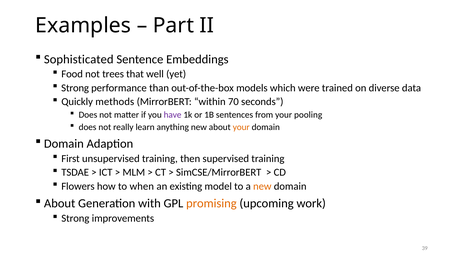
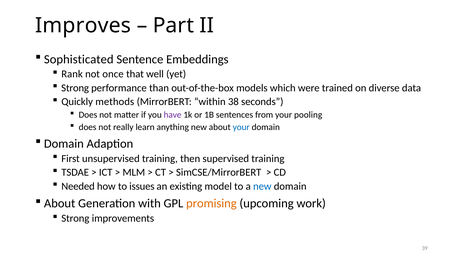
Examples: Examples -> Improves (83, 26)
Food: Food -> Rank (72, 74)
trees: trees -> once (113, 74)
70: 70 -> 38 (233, 102)
your colour: orange -> blue (241, 127)
Flowers: Flowers -> Needed (78, 187)
when: when -> issues (142, 187)
new colour: orange -> blue (262, 187)
